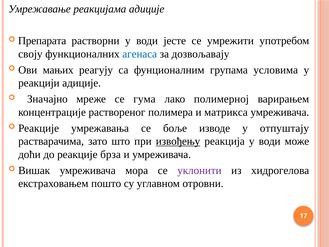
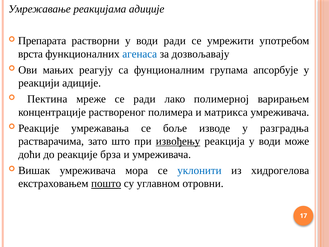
води јесте: јесте -> ради (175, 41)
своју: своју -> врста (30, 54)
условима: условима -> апсорбује (276, 70)
Значајно: Значајно -> Пектина (47, 99)
се гума: гума -> ради (144, 99)
отпуштају: отпуштају -> разградња (284, 128)
уклонити colour: purple -> blue (199, 170)
пошто underline: none -> present (106, 183)
